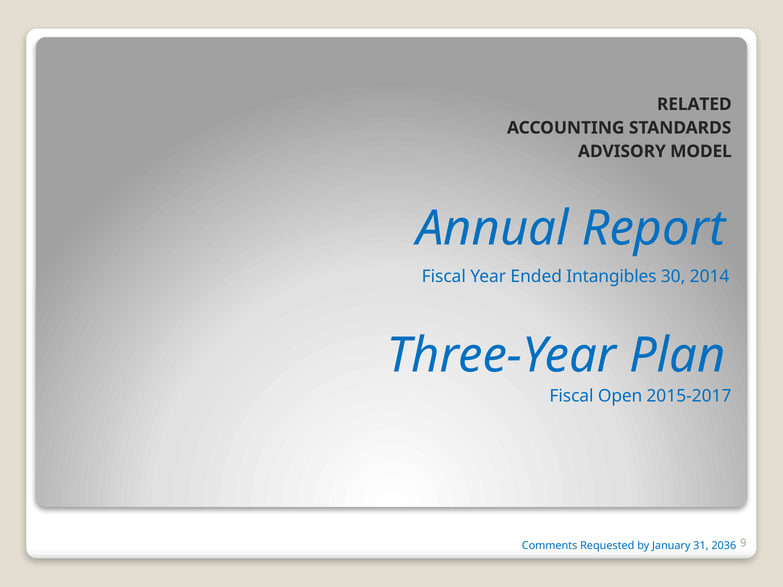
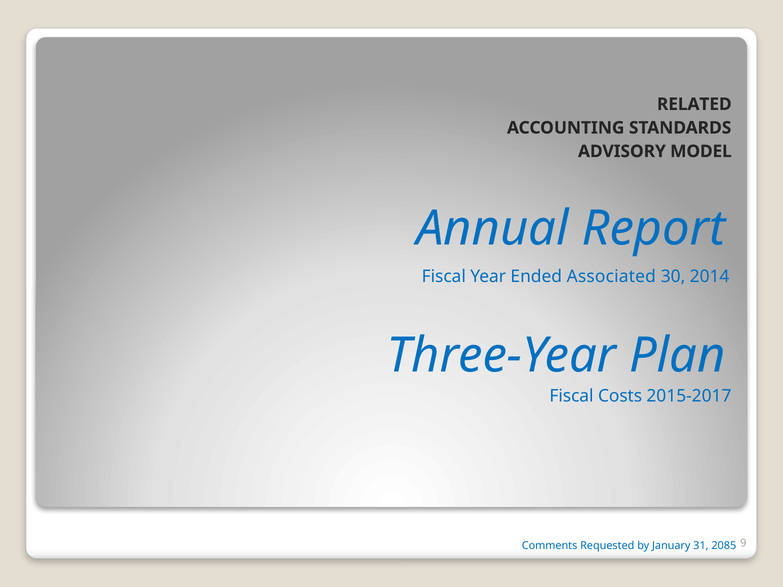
Intangibles: Intangibles -> Associated (611, 277)
Open: Open -> Costs (620, 396)
2036: 2036 -> 2085 (724, 546)
